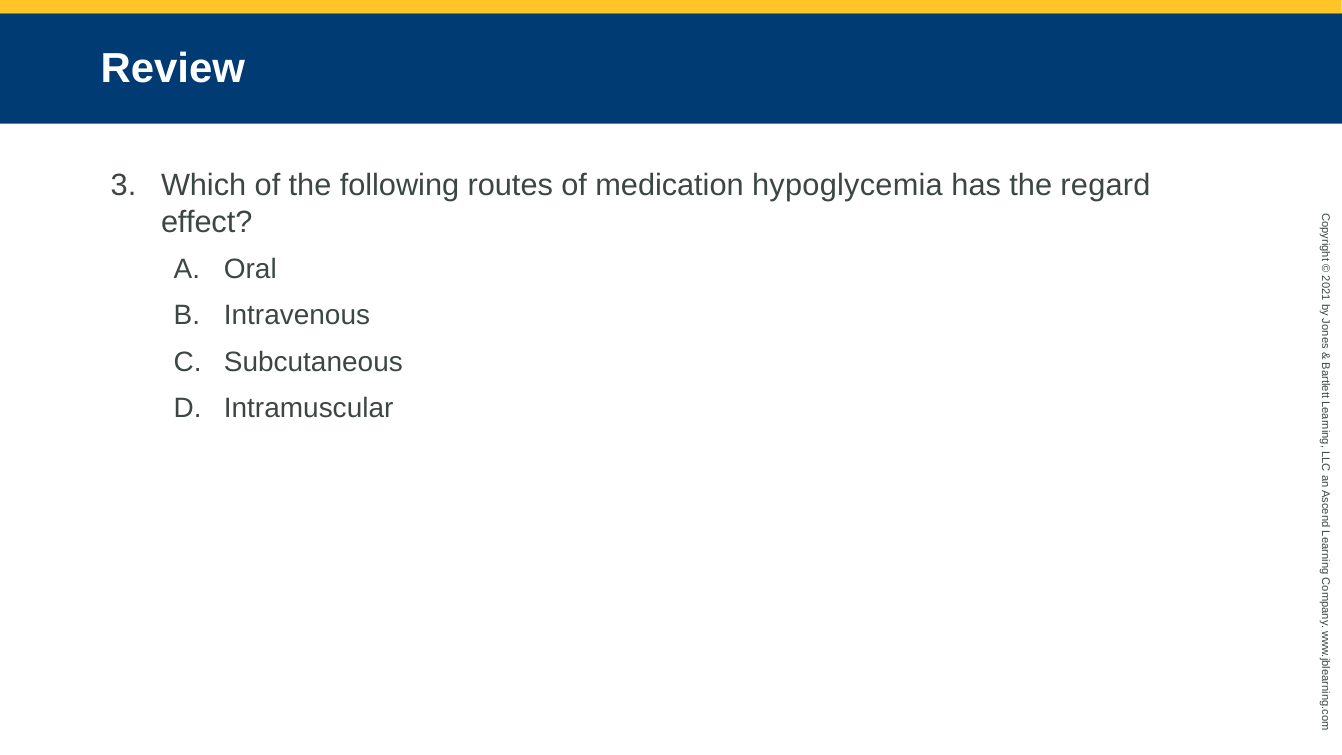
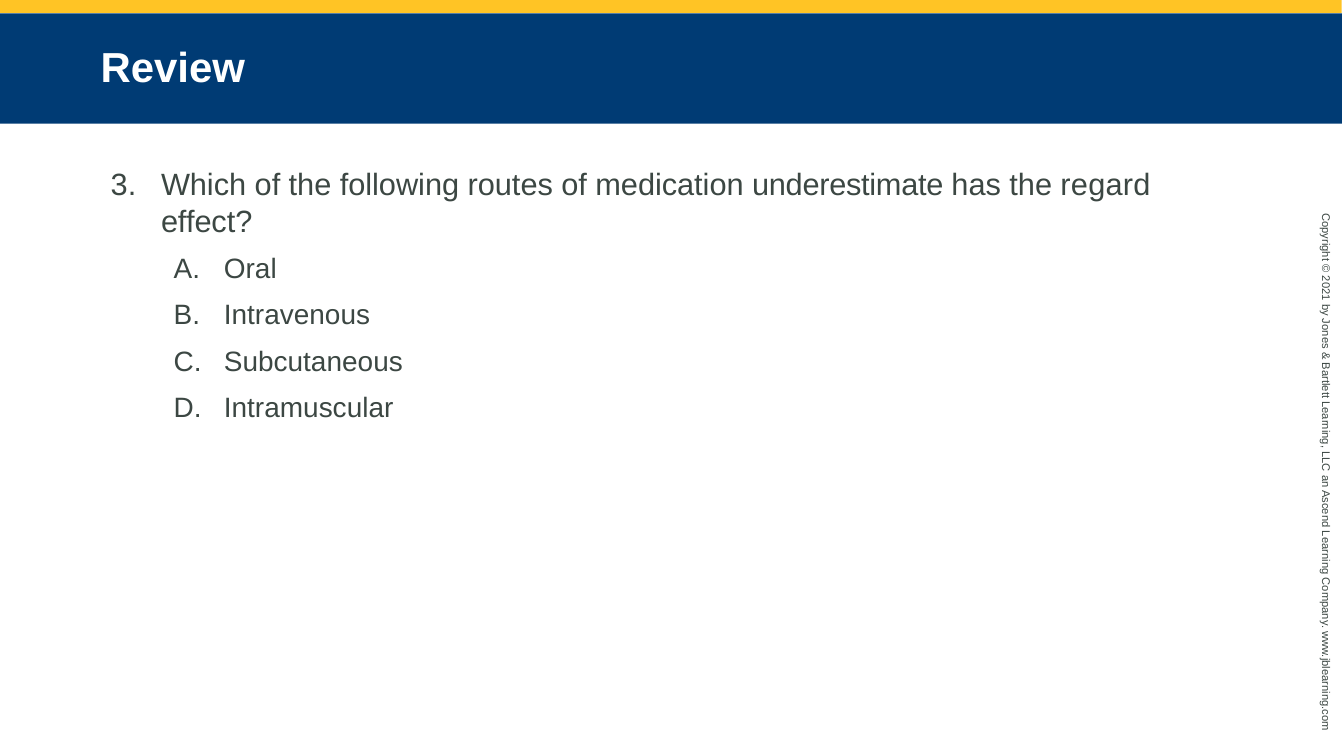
hypoglycemia: hypoglycemia -> underestimate (848, 185)
